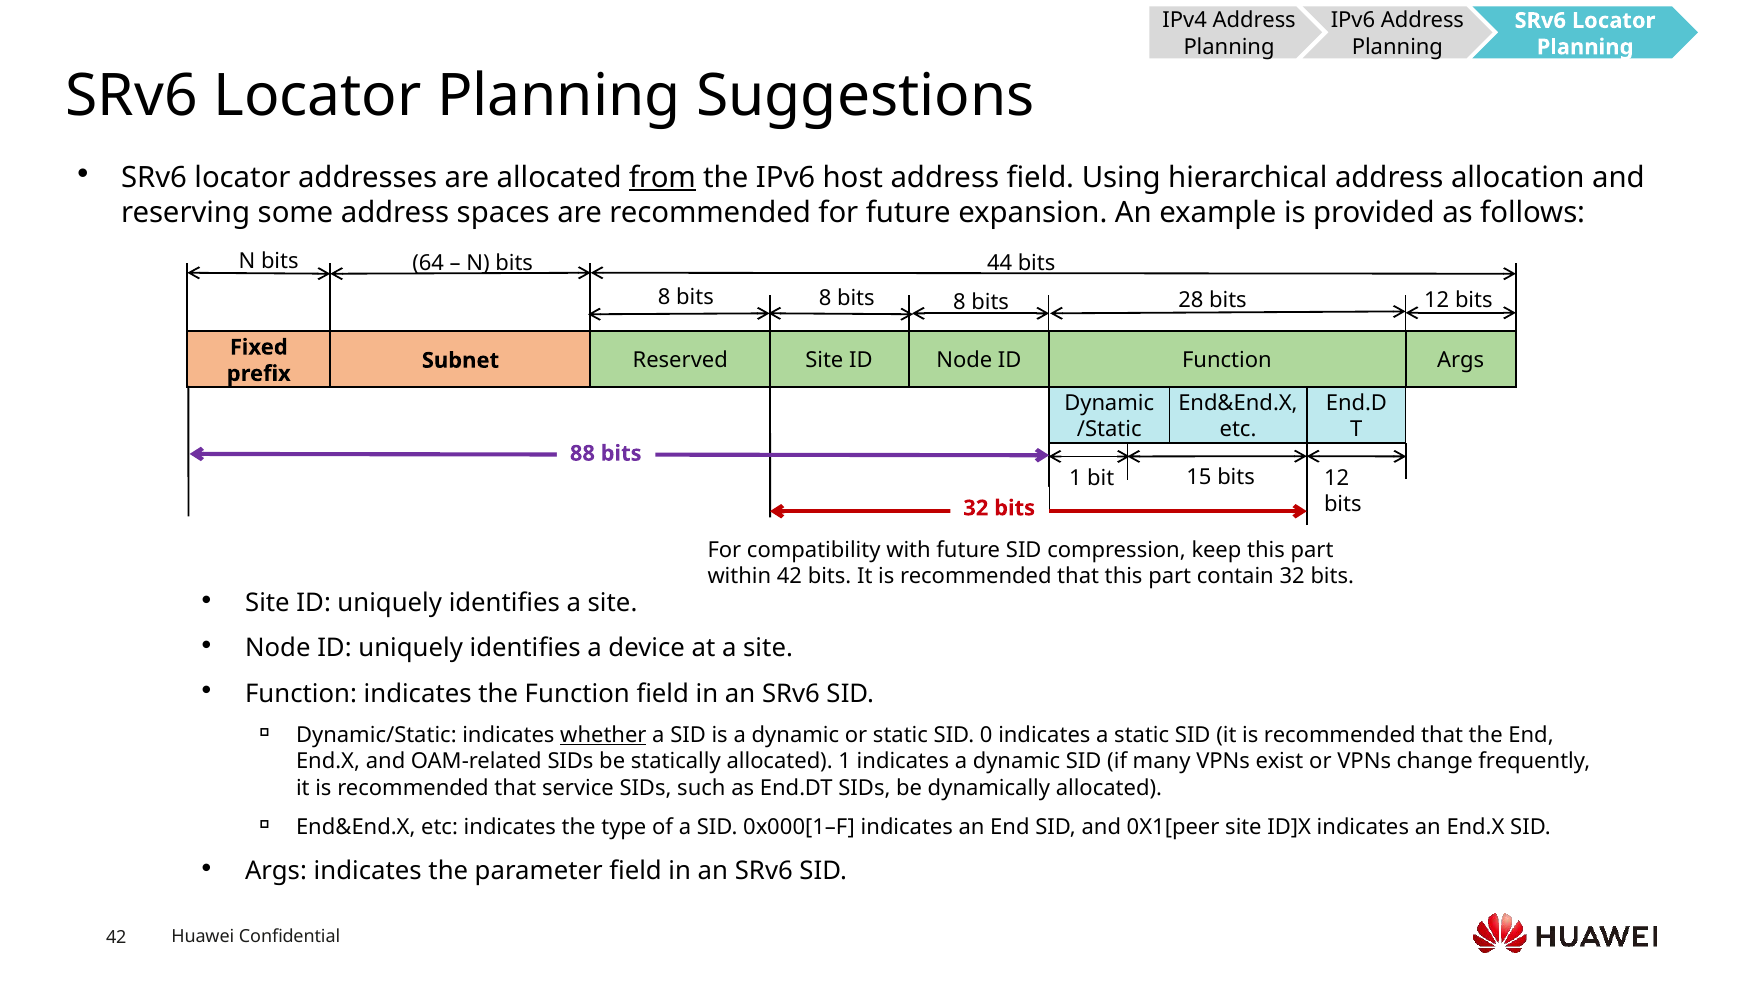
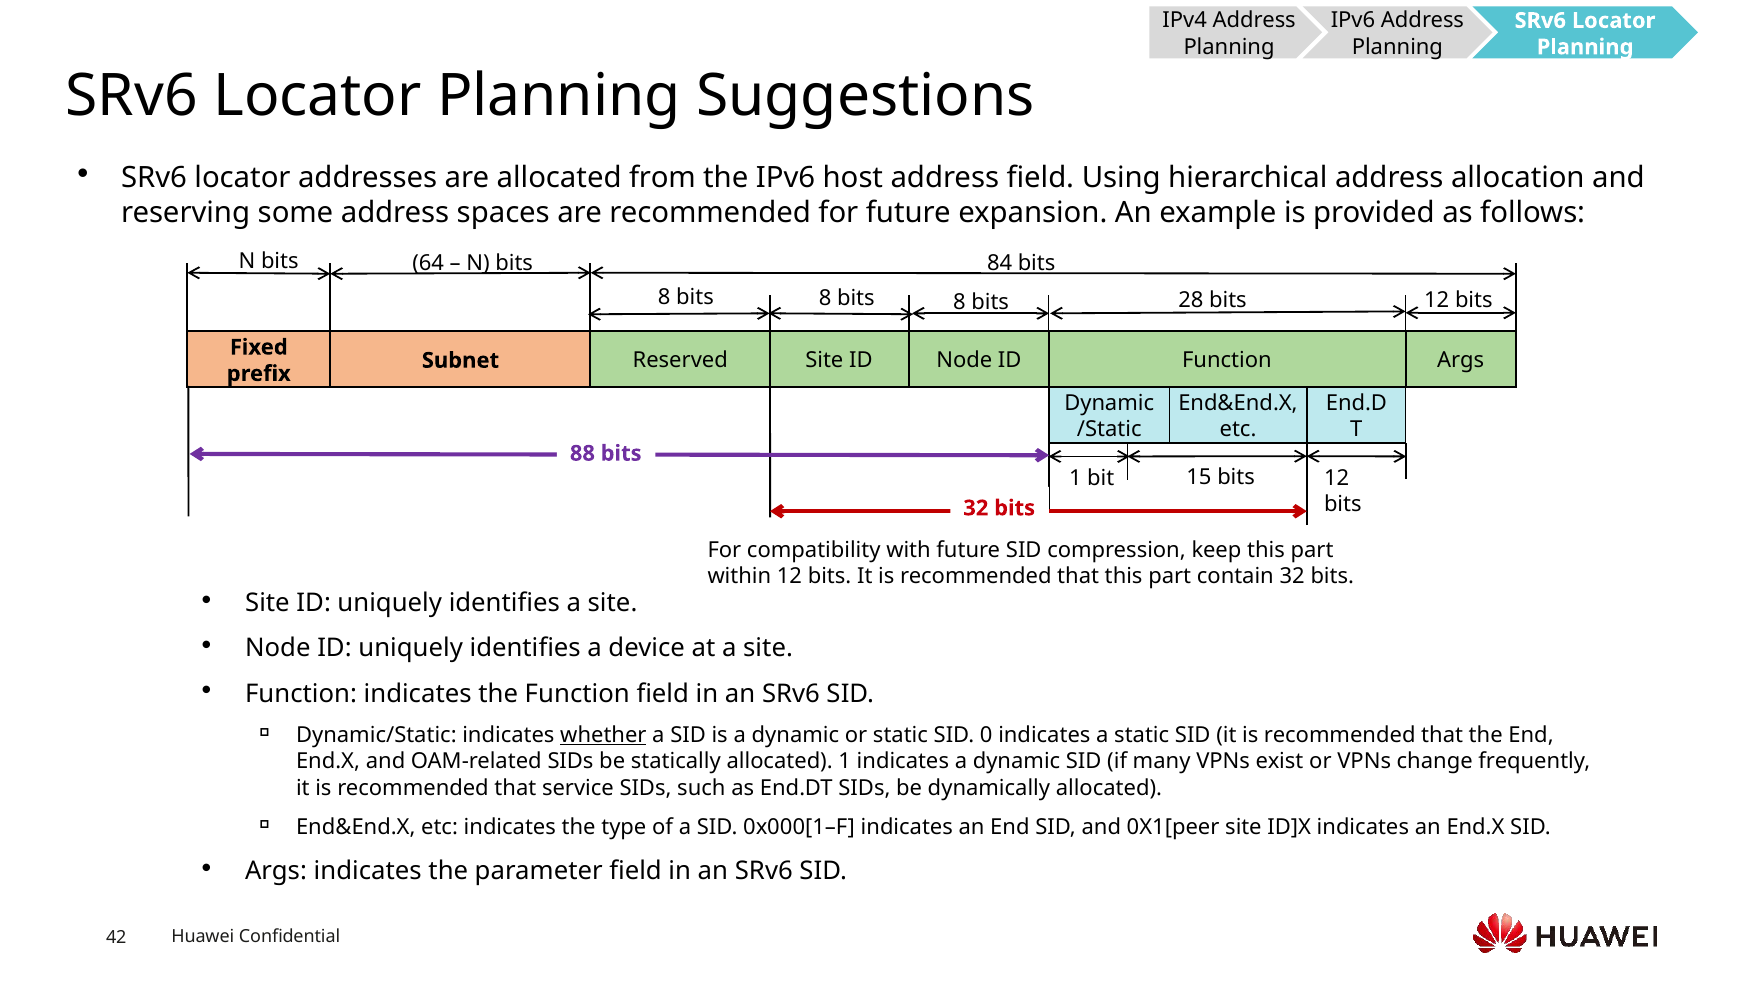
from underline: present -> none (662, 178)
44: 44 -> 84 (1000, 263)
within 42: 42 -> 12 (789, 577)
